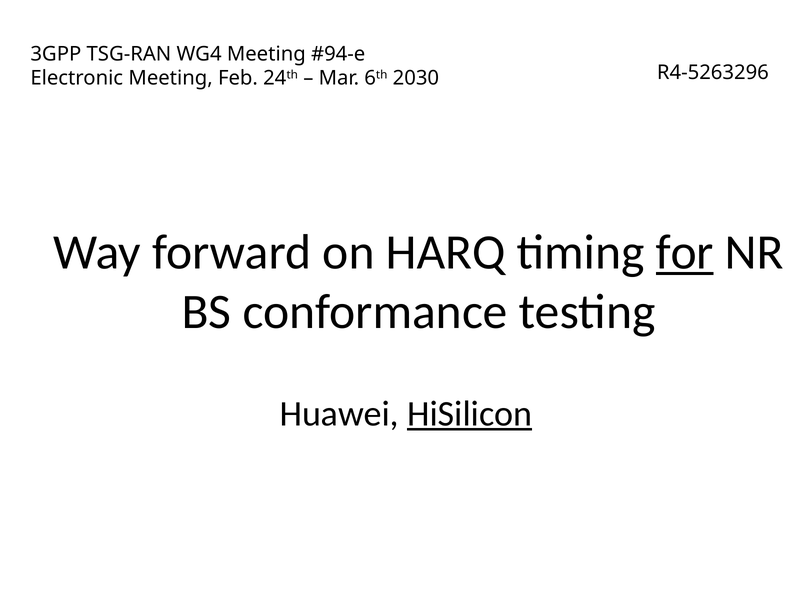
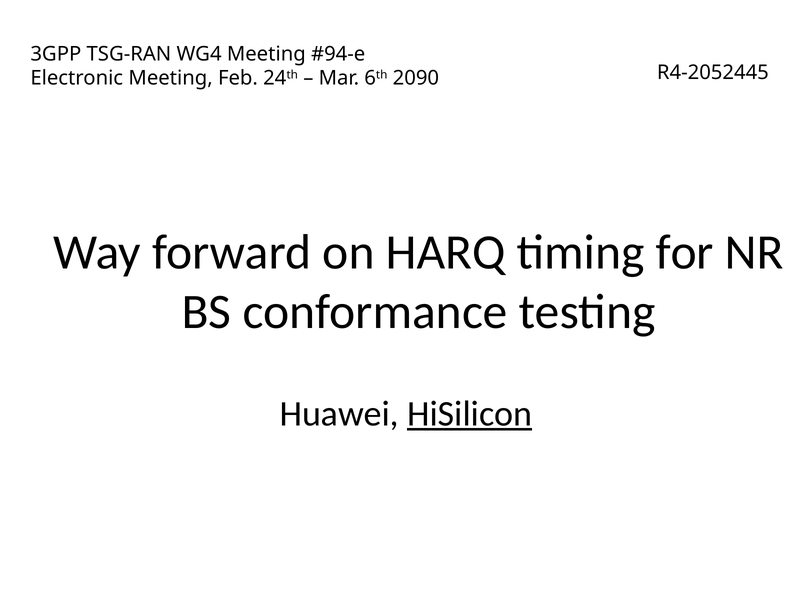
R4-5263296: R4-5263296 -> R4-2052445 (713, 73)
2030: 2030 -> 2090 (416, 78)
for underline: present -> none (685, 252)
